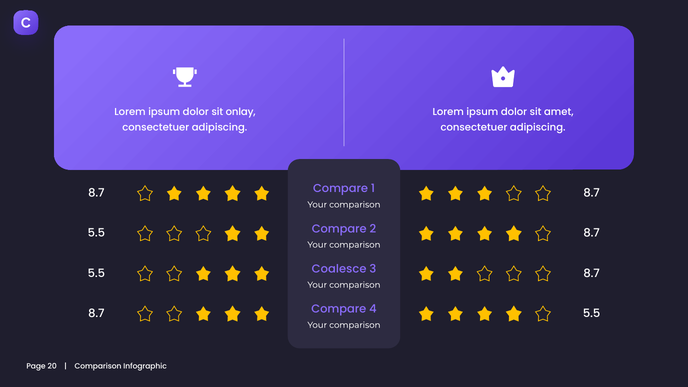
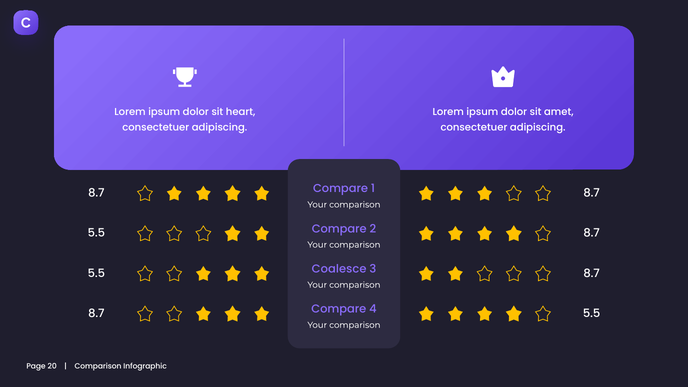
onlay: onlay -> heart (241, 112)
